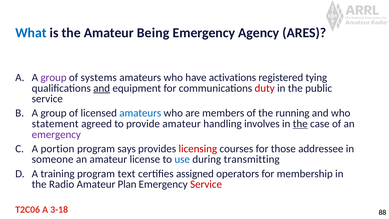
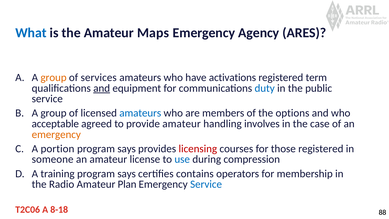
Being: Being -> Maps (153, 33)
group colour: purple -> orange (54, 77)
systems: systems -> services (99, 77)
tying: tying -> term (316, 77)
duty colour: red -> blue (265, 88)
running: running -> options (292, 113)
statement: statement -> acceptable (55, 124)
the underline: present -> none (300, 124)
emergency colour: purple -> orange (56, 134)
those addressee: addressee -> registered (321, 149)
transmitting: transmitting -> compression (252, 159)
training program text: text -> says (127, 174)
assigned: assigned -> contains (195, 174)
Service colour: red -> blue (206, 184)
3-18: 3-18 -> 8-18 (59, 210)
